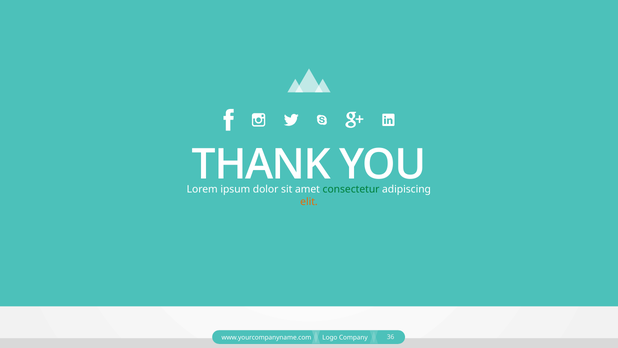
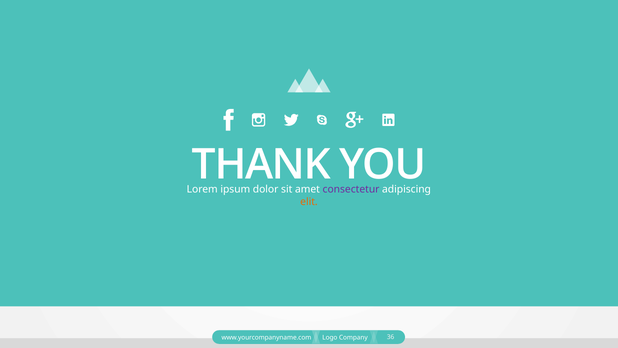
consectetur colour: green -> purple (351, 189)
